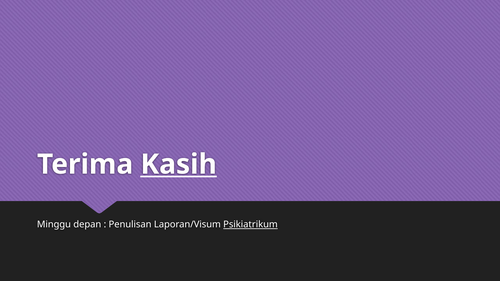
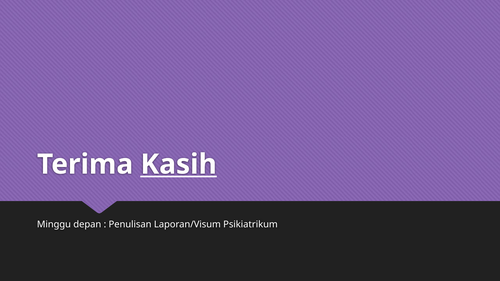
Psikiatrikum underline: present -> none (250, 225)
